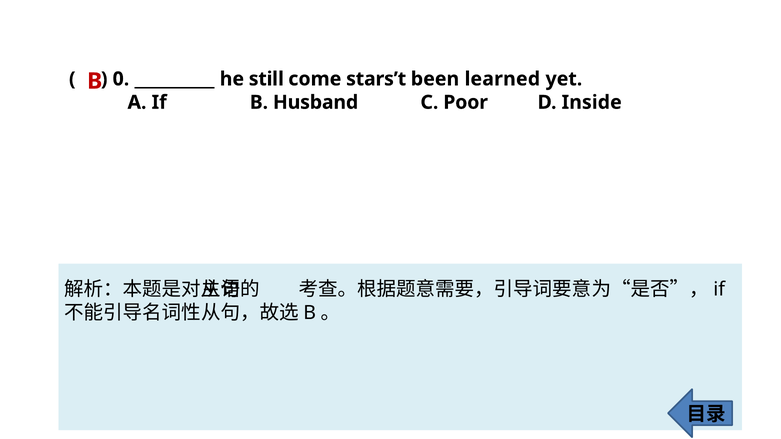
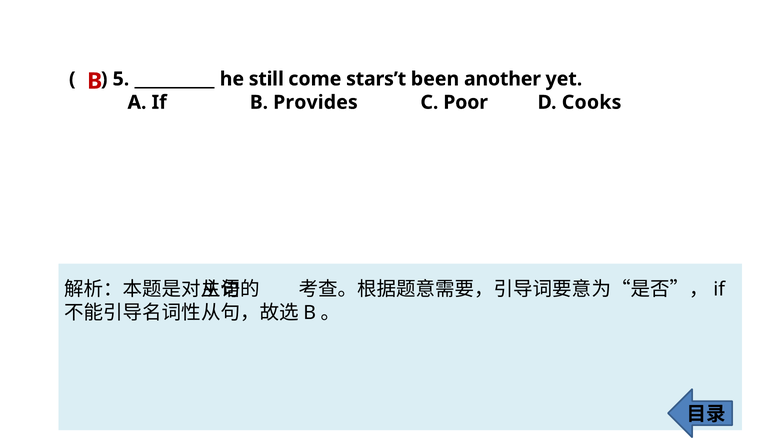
0: 0 -> 5 (121, 79)
learned: learned -> another (502, 79)
Husband: Husband -> Provides (315, 102)
Inside: Inside -> Cooks (592, 102)
